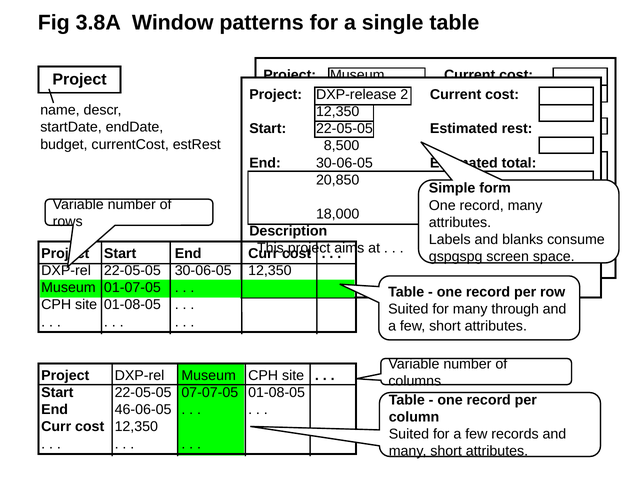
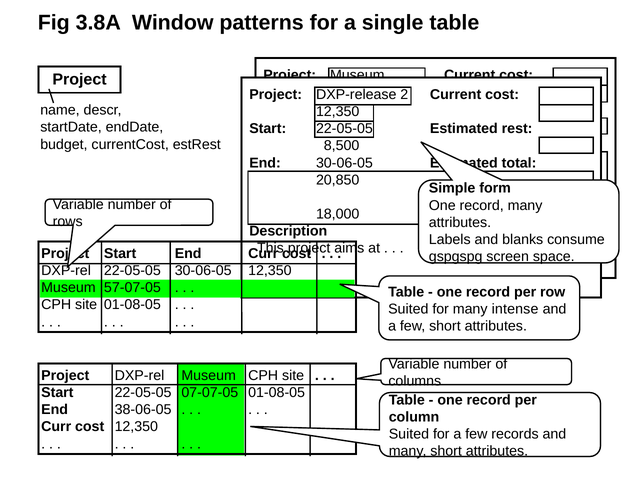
01-07-05: 01-07-05 -> 57-07-05 (132, 288)
through: through -> intense (515, 309)
46-06-05: 46-06-05 -> 38-06-05 (143, 410)
